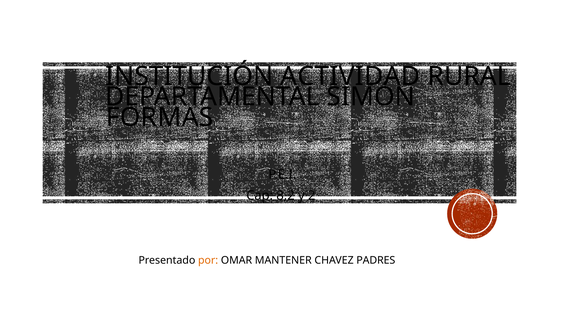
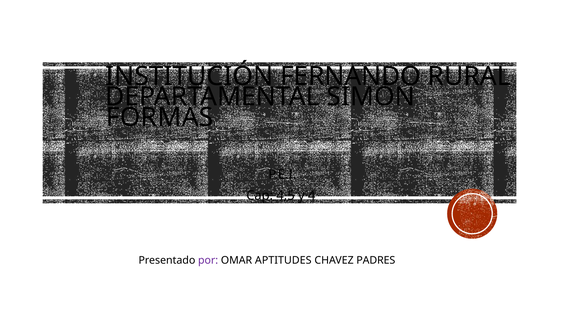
ACTIVIDAD: ACTIVIDAD -> FERNANDO (351, 76)
8,2: 8,2 -> 4,5 (286, 195)
2: 2 -> 4 (312, 195)
por colour: orange -> purple (208, 260)
MANTENER: MANTENER -> APTITUDES (283, 260)
